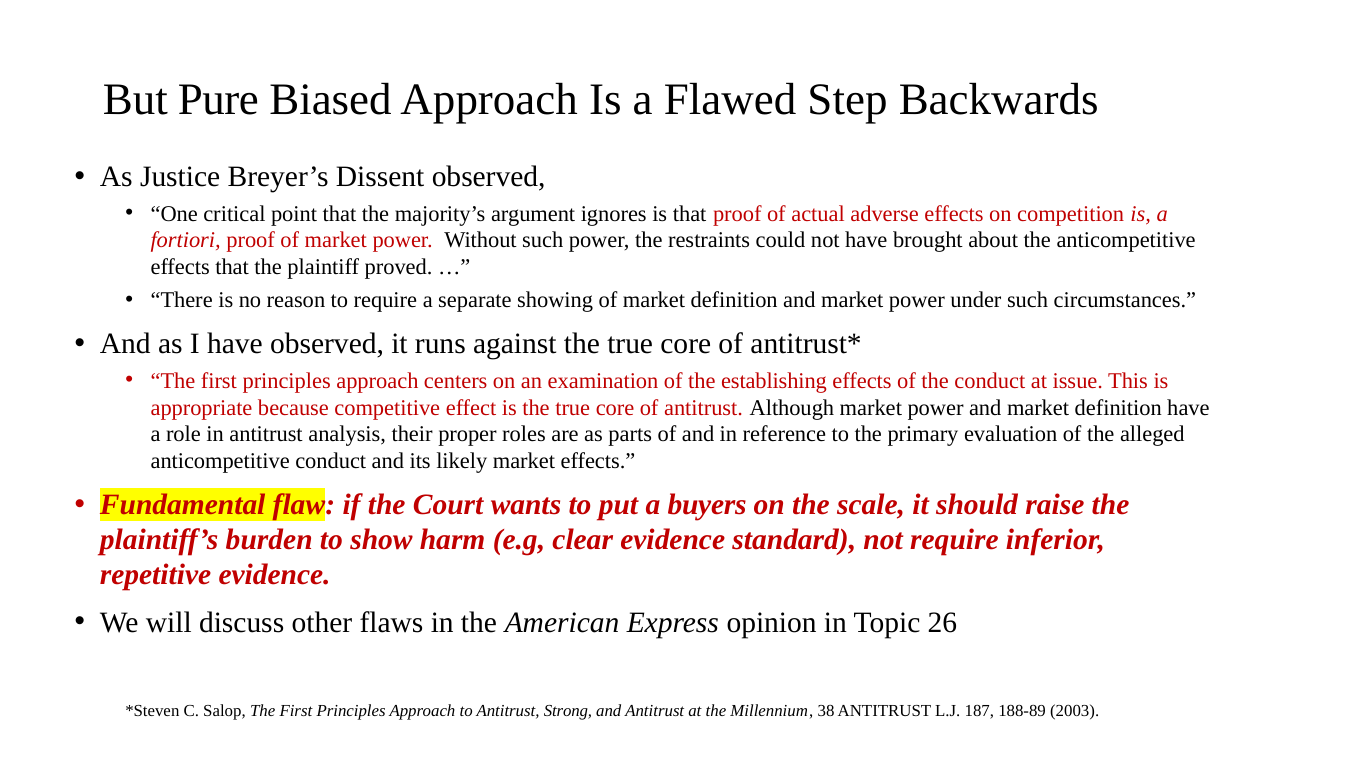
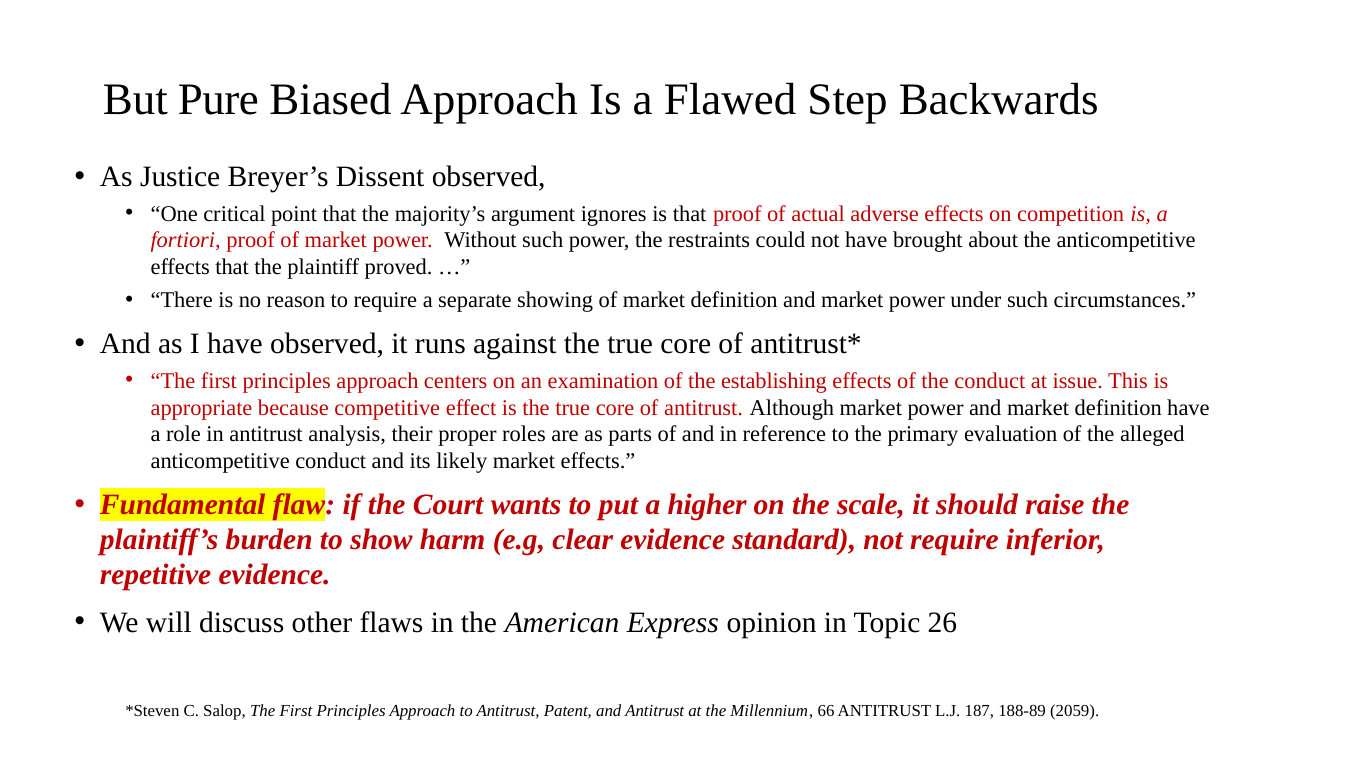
buyers: buyers -> higher (707, 505)
Strong: Strong -> Patent (568, 710)
38: 38 -> 66 (826, 710)
2003: 2003 -> 2059 (1075, 710)
